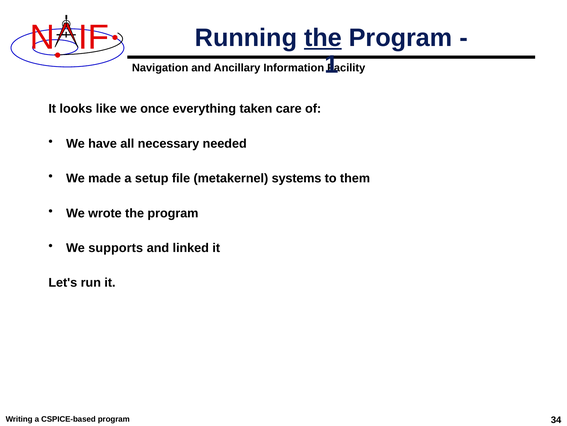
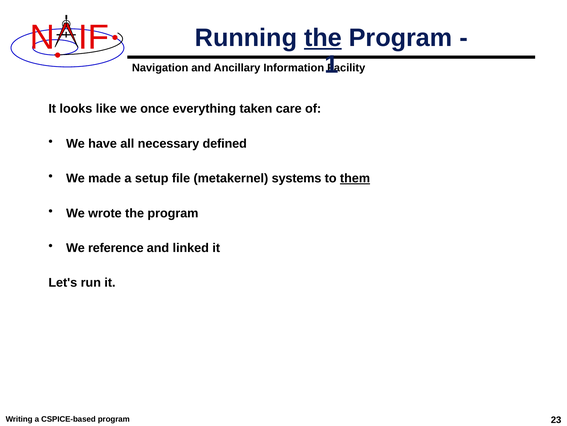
needed: needed -> defined (225, 143)
them underline: none -> present (355, 178)
supports: supports -> reference (116, 248)
34: 34 -> 23 (556, 419)
